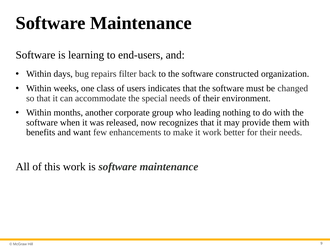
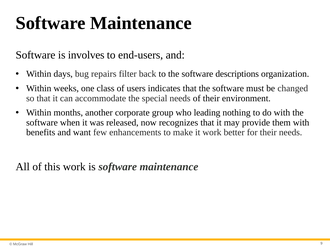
learning: learning -> involves (86, 55)
constructed: constructed -> descriptions (237, 74)
